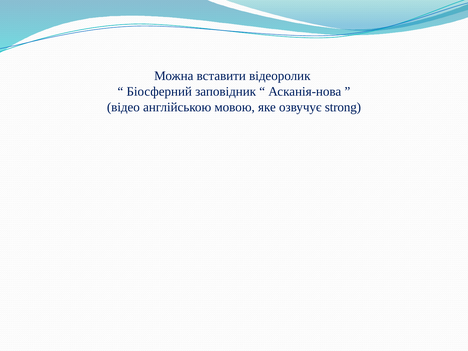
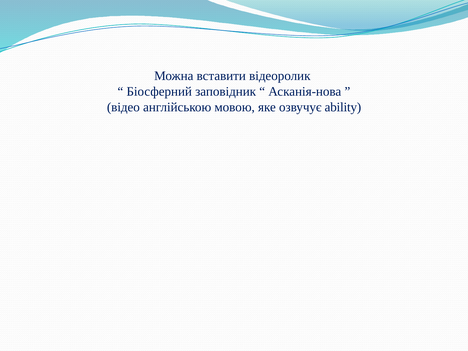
strong: strong -> ability (343, 107)
